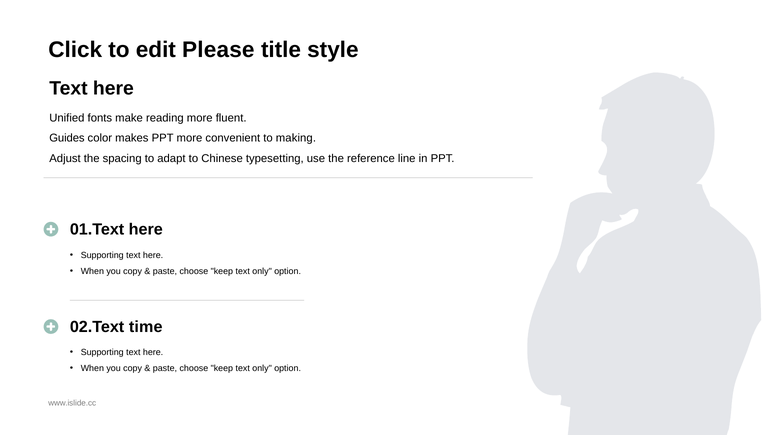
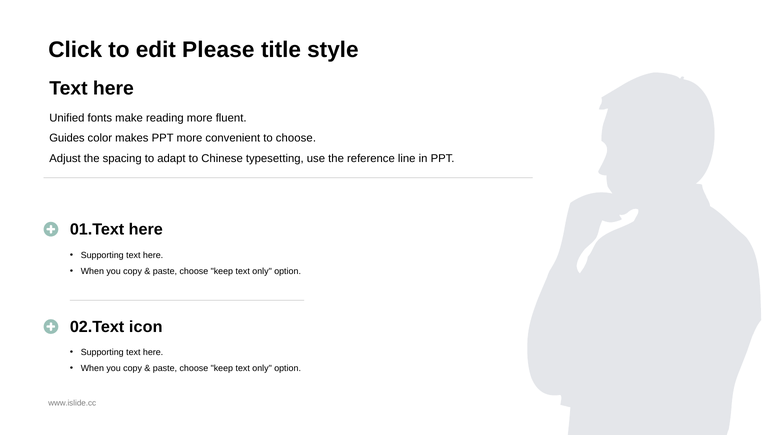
to making: making -> choose (296, 138)
time: time -> icon (146, 327)
